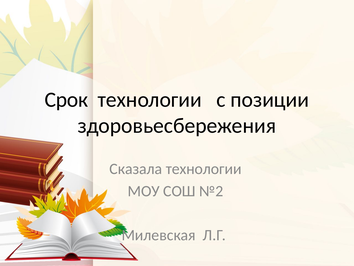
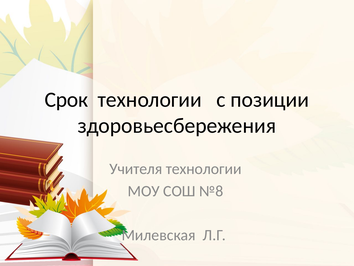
Сказала: Сказала -> Учителя (136, 169)
№2: №2 -> №8 (211, 191)
